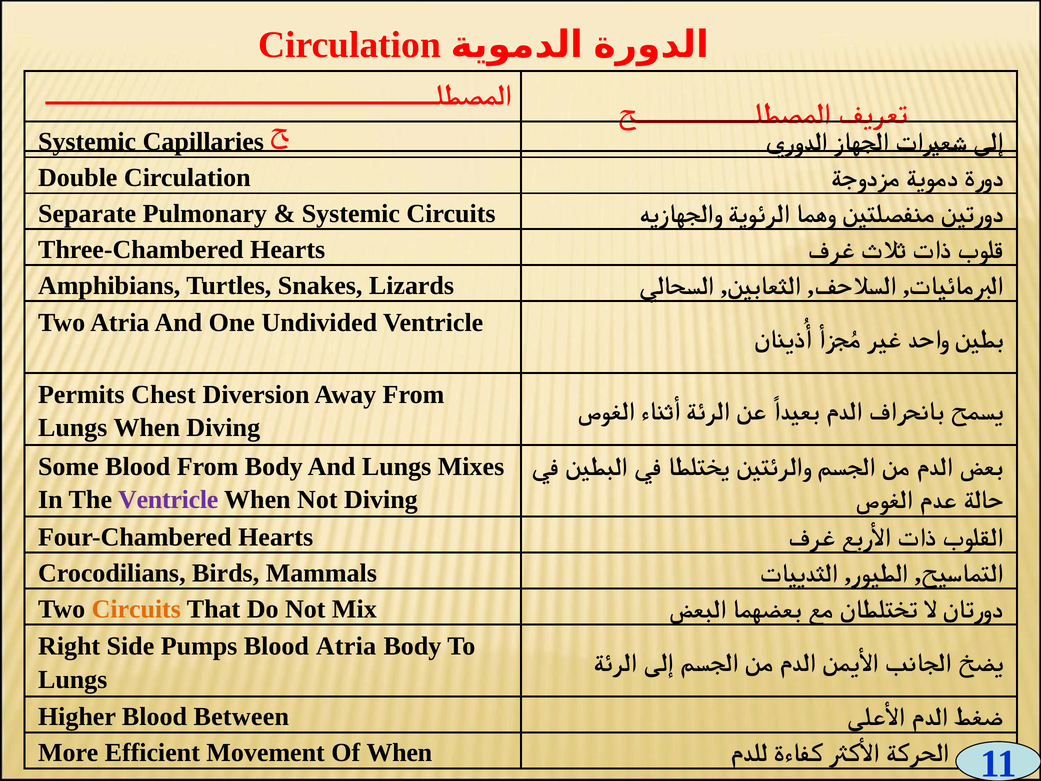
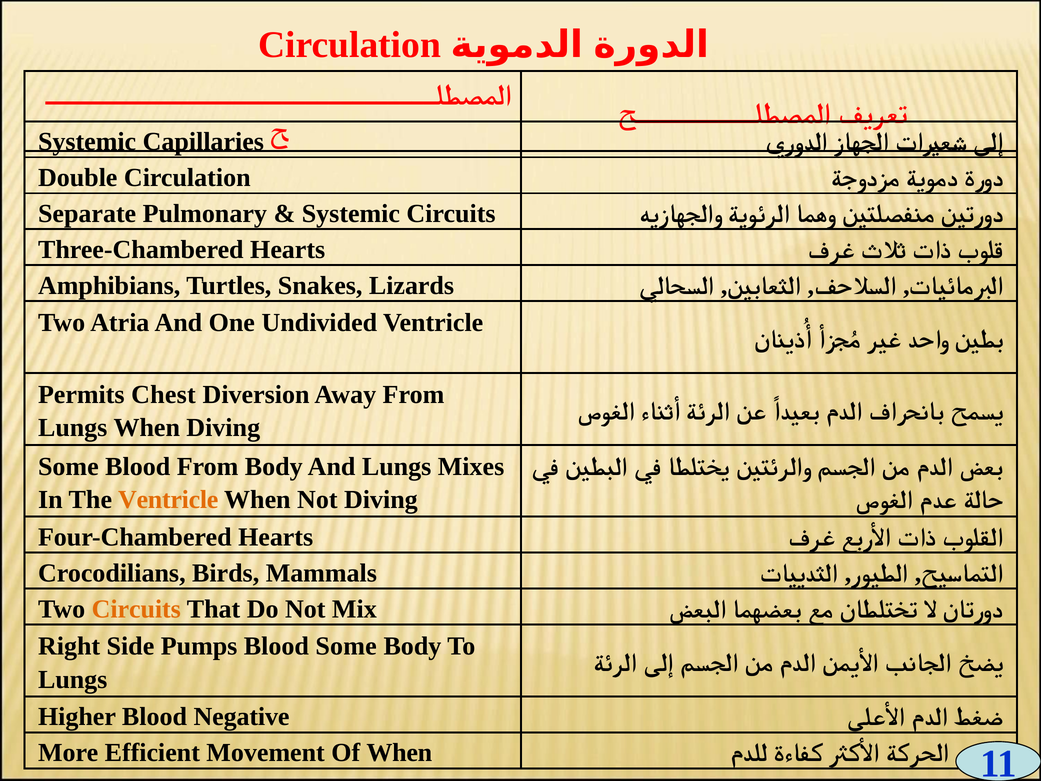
Ventricle colour: purple -> orange (168, 500)
Blood Atria: Atria -> Some (346, 646)
Between: Between -> Negative (242, 717)
